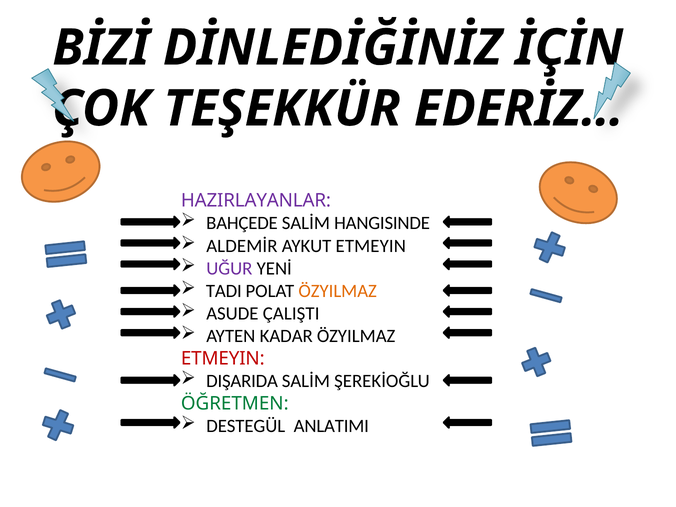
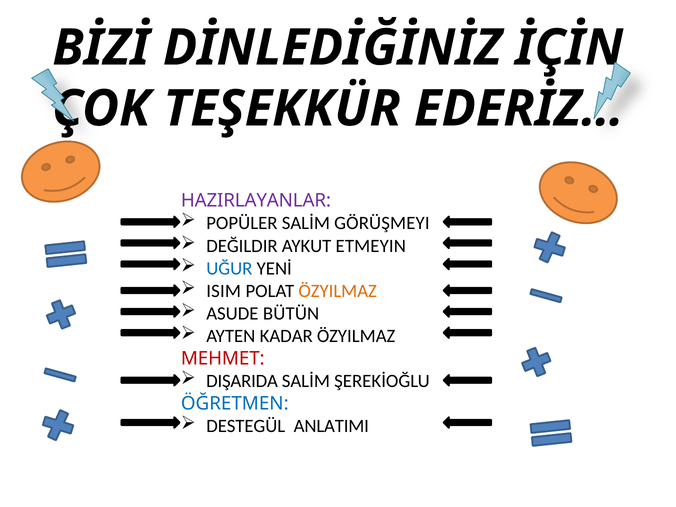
BAHÇEDE: BAHÇEDE -> POPÜLER (242, 223)
HANGISINDE: HANGISINDE -> GÖRÜŞMEYI (382, 223)
ALDEMİR: ALDEMİR -> DEĞILDIR (242, 246)
UĞUR colour: purple -> blue (229, 268)
TADI: TADI -> ISIM (224, 291)
ÇALIŞTI: ÇALIŞTI -> BÜTÜN (291, 313)
ETMEYIN: ETMEYIN -> MEHMET (223, 359)
ÖĞRETMEN colour: green -> blue (235, 404)
